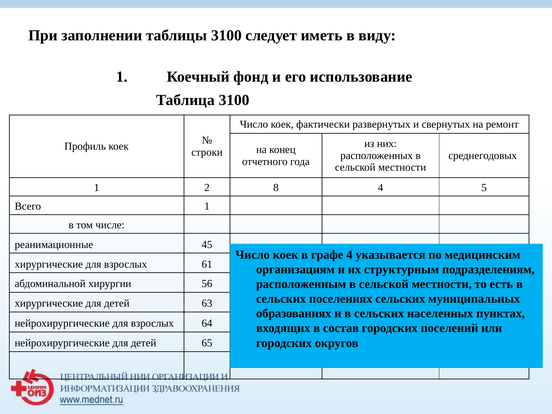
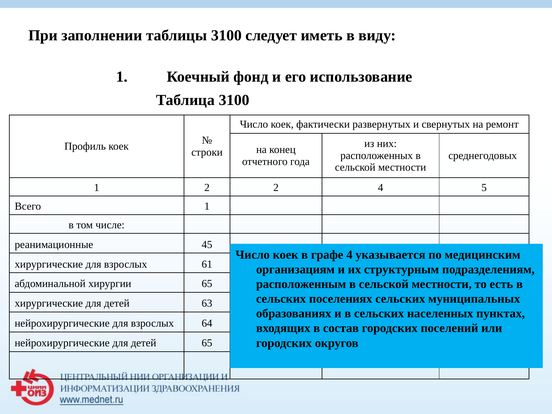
2 8: 8 -> 2 (276, 188)
хирургии 56: 56 -> 65 (207, 284)
